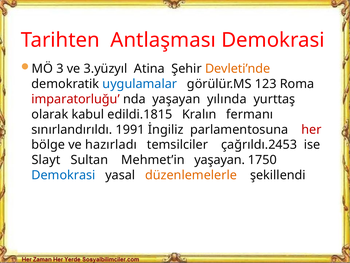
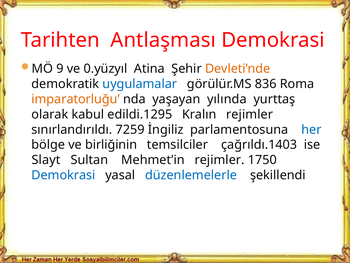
3: 3 -> 9 (60, 69)
3.yüzyıl: 3.yüzyıl -> 0.yüzyıl (106, 69)
123: 123 -> 836 (266, 84)
imparatorluğu colour: red -> orange (76, 99)
edildi.1815: edildi.1815 -> edildi.1295 (140, 114)
Kralın fermanı: fermanı -> rejimler (250, 114)
1991: 1991 -> 7259 (130, 129)
her colour: red -> blue (311, 129)
hazırladı: hazırladı -> birliğinin (111, 145)
çağrıldı.2453: çağrıldı.2453 -> çağrıldı.1403 (259, 145)
Mehmet’in yaşayan: yaşayan -> rejimler (220, 160)
düzenlemelerle colour: orange -> blue (191, 175)
